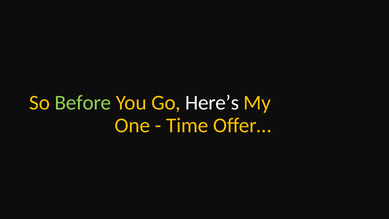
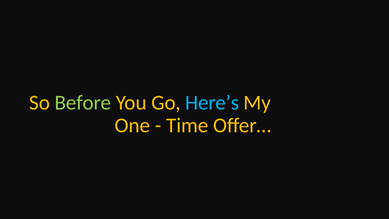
Here’s colour: white -> light blue (212, 103)
